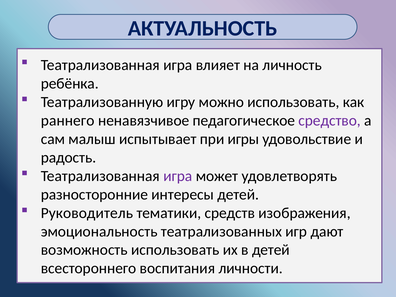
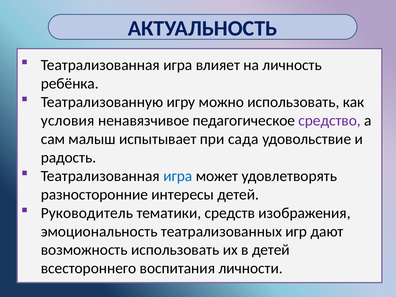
раннего: раннего -> условия (68, 120)
игры: игры -> сада (243, 139)
игра colour: purple -> blue (178, 176)
